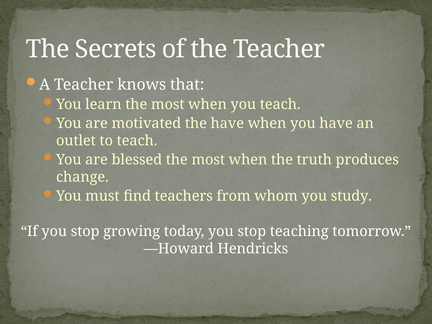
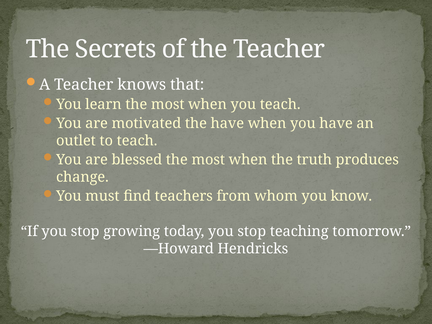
study: study -> know (351, 196)
